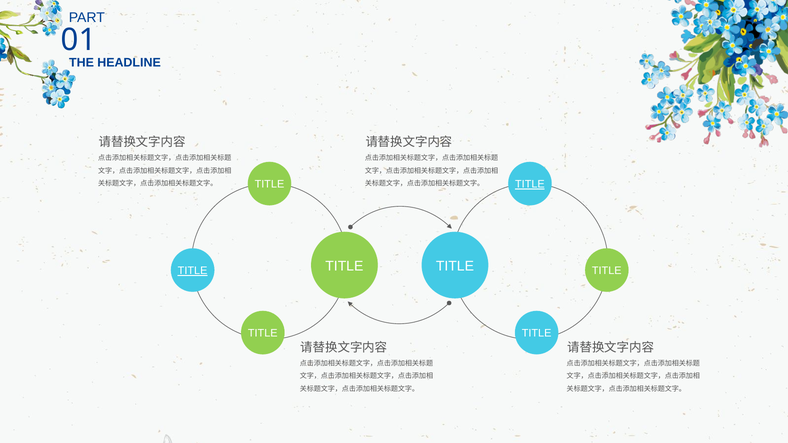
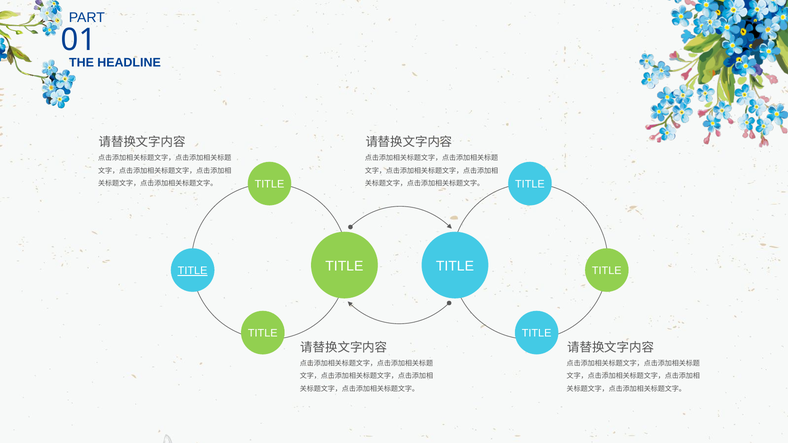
TITLE underline: present -> none (530, 184)
